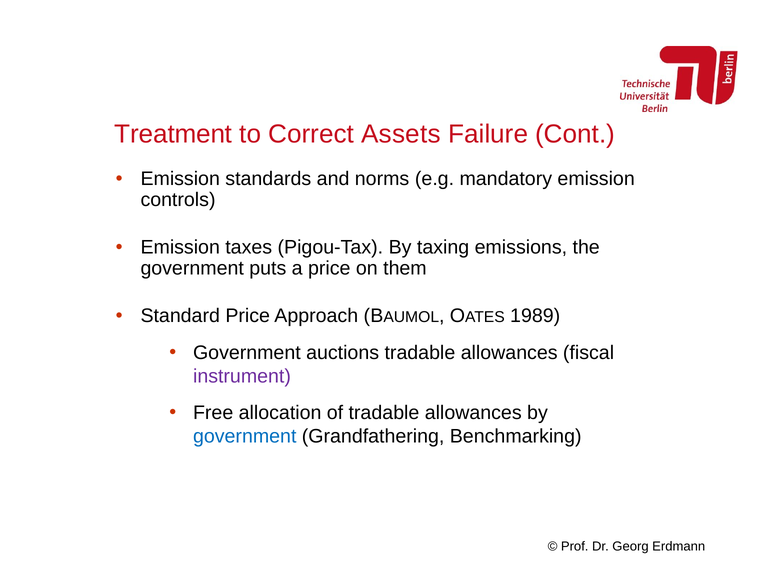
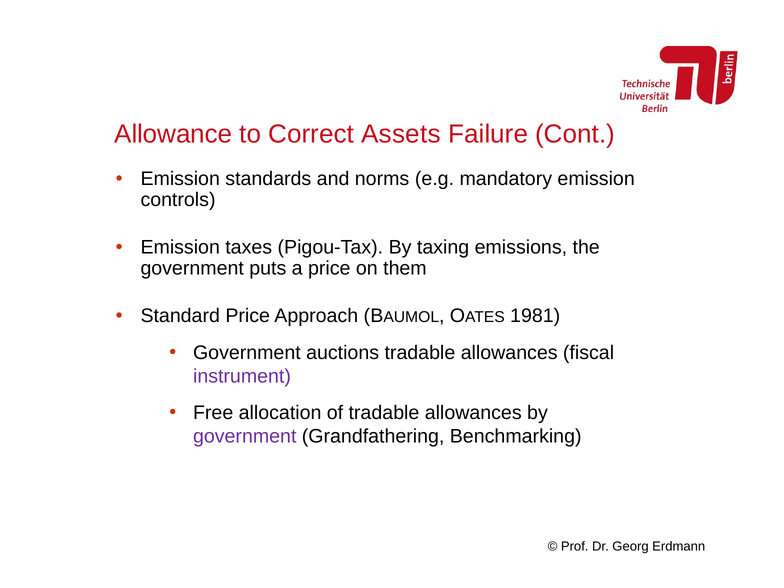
Treatment: Treatment -> Allowance (173, 134)
1989: 1989 -> 1981 (535, 316)
government colour: blue -> purple (245, 436)
